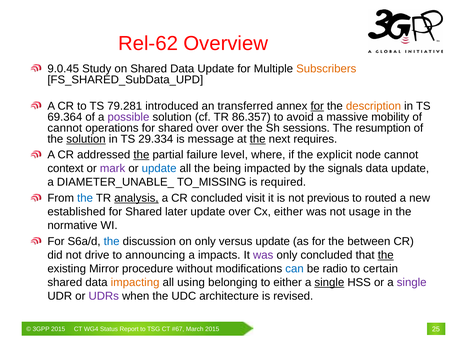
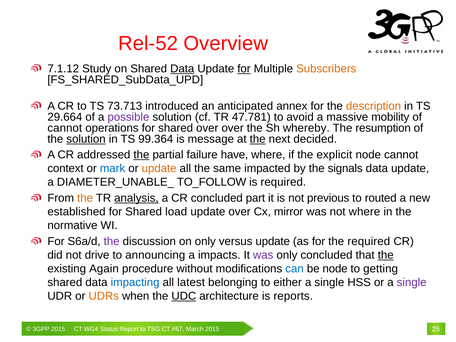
Rel-62: Rel-62 -> Rel-52 (148, 44)
9.0.45: 9.0.45 -> 7.1.12 (63, 69)
Data underline: none -> present (182, 69)
for underline: none -> present (244, 69)
79.281: 79.281 -> 73.713 (125, 106)
transferred: transferred -> anticipated (245, 106)
for underline: present -> none (317, 106)
69.364: 69.364 -> 29.664 (65, 117)
86.357: 86.357 -> 47.781 (251, 117)
sessions: sessions -> whereby (306, 128)
29.334: 29.334 -> 99.364 (156, 139)
requires: requires -> decided (315, 139)
level: level -> have (234, 155)
mark colour: purple -> blue (113, 169)
update colour: blue -> orange (159, 169)
being: being -> same (227, 169)
TO_MISSING: TO_MISSING -> TO_FOLLOW (212, 182)
the colour: blue -> orange (85, 198)
visit: visit -> part (255, 198)
later: later -> load (176, 212)
Cx either: either -> mirror (289, 212)
not usage: usage -> where (364, 212)
the colour: blue -> purple (112, 241)
the between: between -> required (369, 241)
Mirror: Mirror -> Again (104, 269)
be radio: radio -> node (335, 269)
certain: certain -> getting (381, 269)
impacting colour: orange -> blue (135, 283)
using: using -> latest (191, 283)
single underline: present -> none (329, 283)
UDRs colour: purple -> orange (104, 296)
UDC underline: none -> present (184, 296)
revised: revised -> reports (293, 296)
